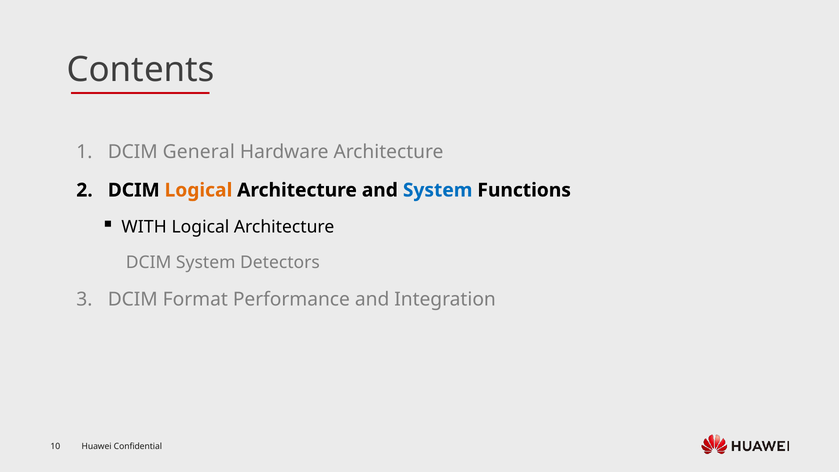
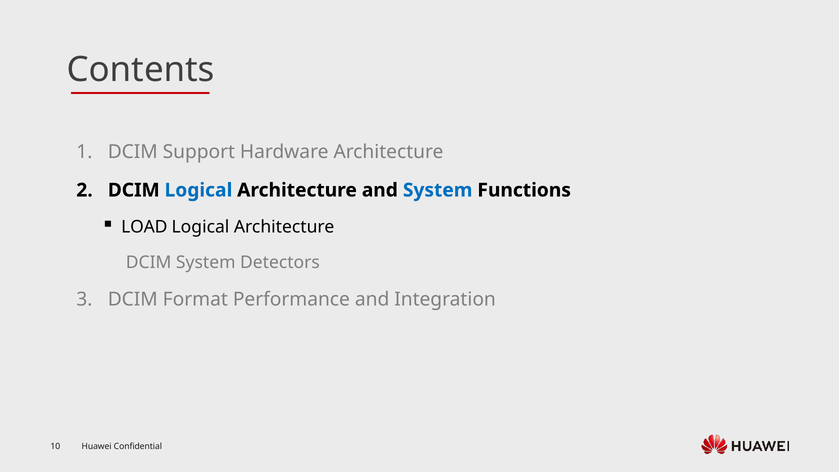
General: General -> Support (199, 152)
Logical colour: orange -> blue (198, 190)
WITH: WITH -> LOAD (144, 227)
